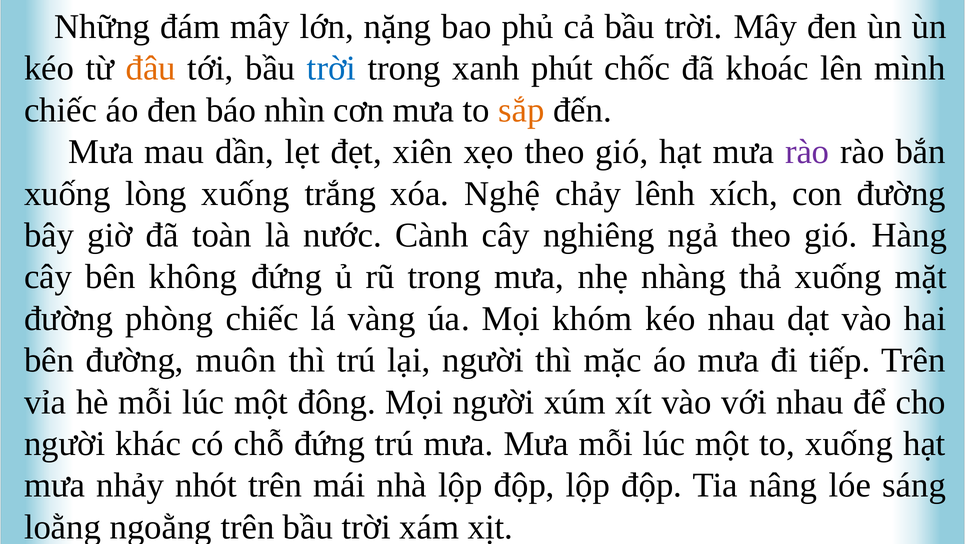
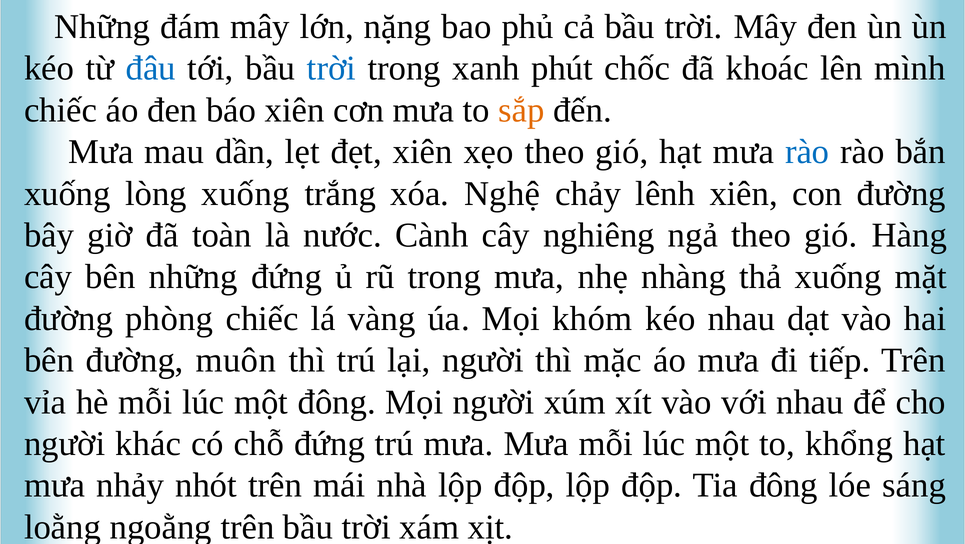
đâu colour: orange -> blue (151, 69)
báo nhìn: nhìn -> xiên (295, 110)
rào colour: purple -> blue (807, 152)
lênh xích: xích -> xiên (744, 194)
bên không: không -> những (193, 277)
to xuống: xuống -> khổng (849, 444)
Tia nâng: nâng -> đông (783, 486)
